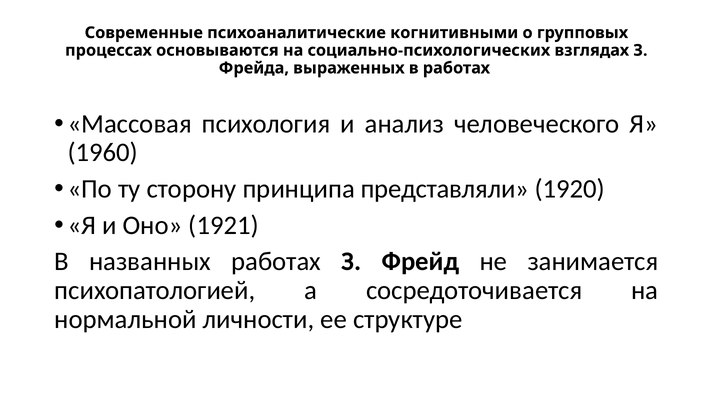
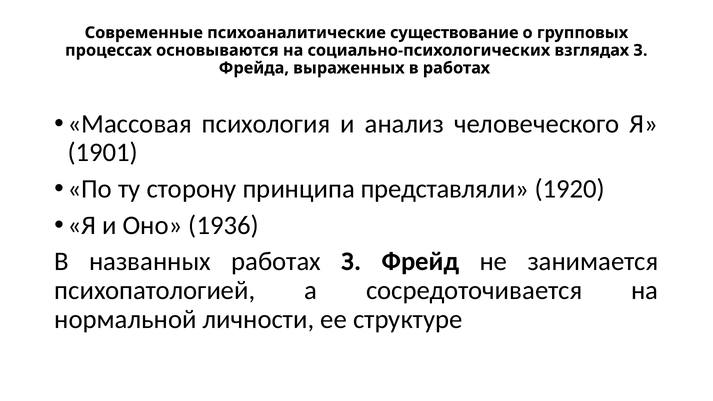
когнитивными: когнитивными -> существование (454, 33)
1960: 1960 -> 1901 (103, 153)
1921: 1921 -> 1936 (224, 225)
